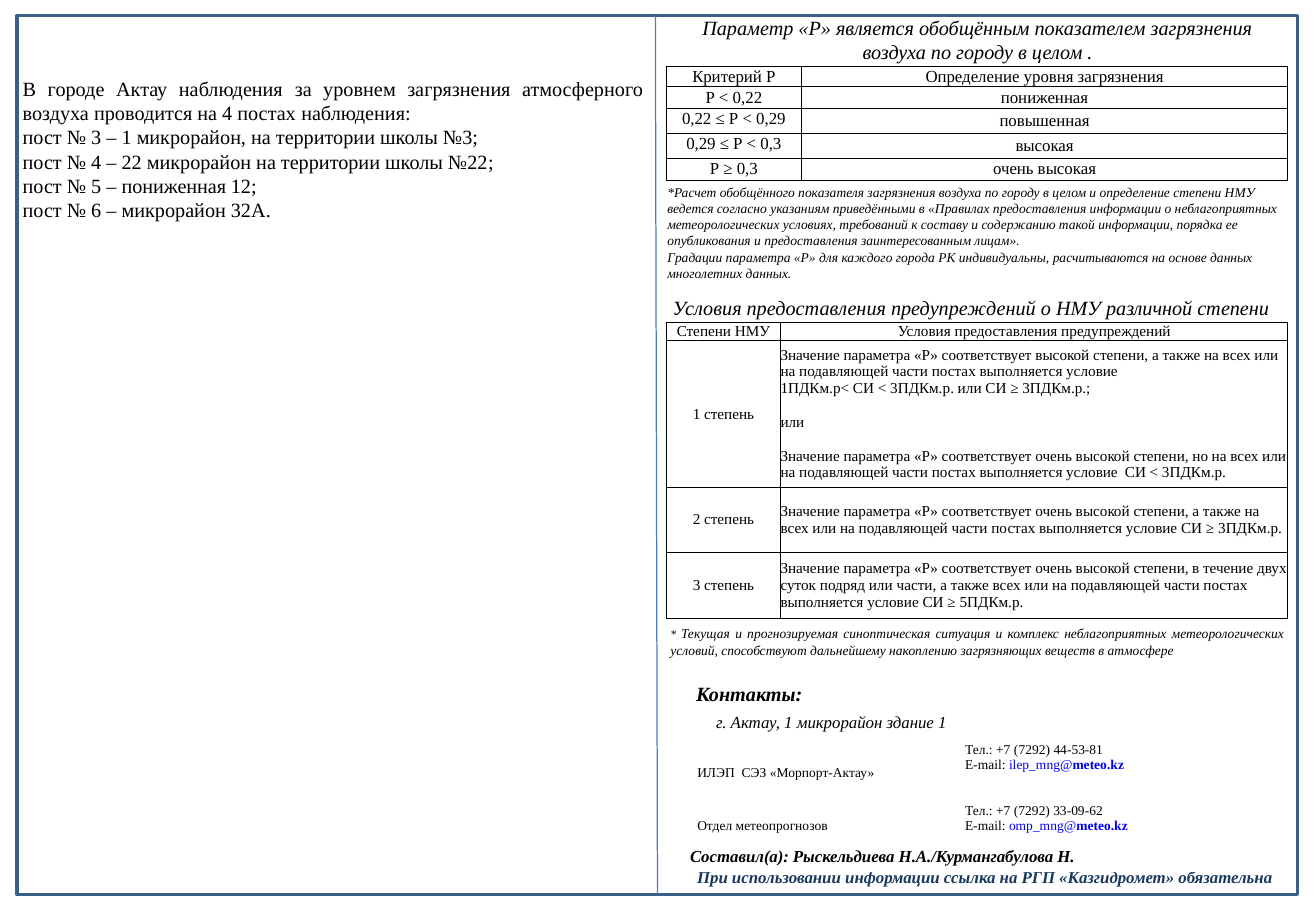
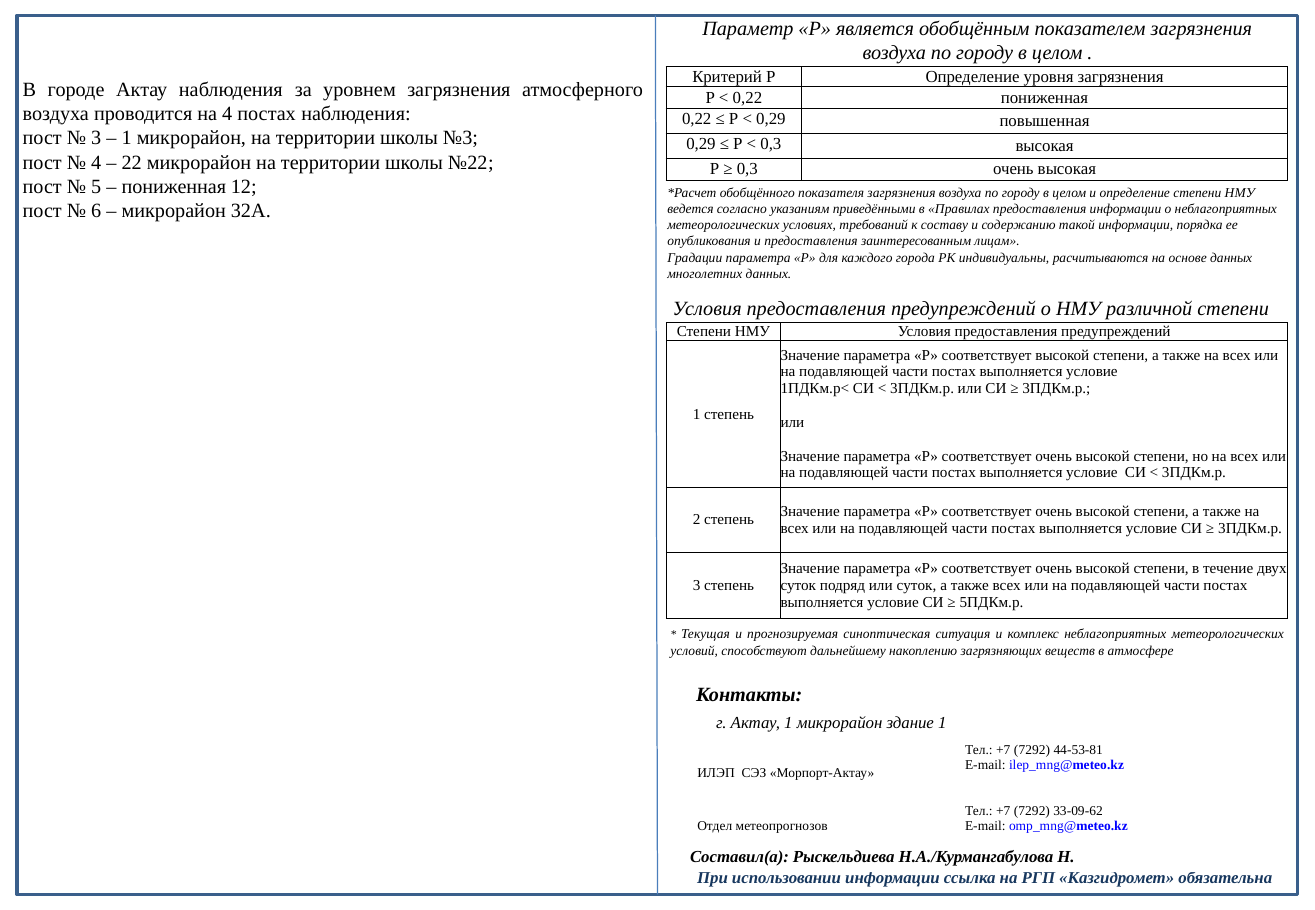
или части: части -> суток (917, 586)
